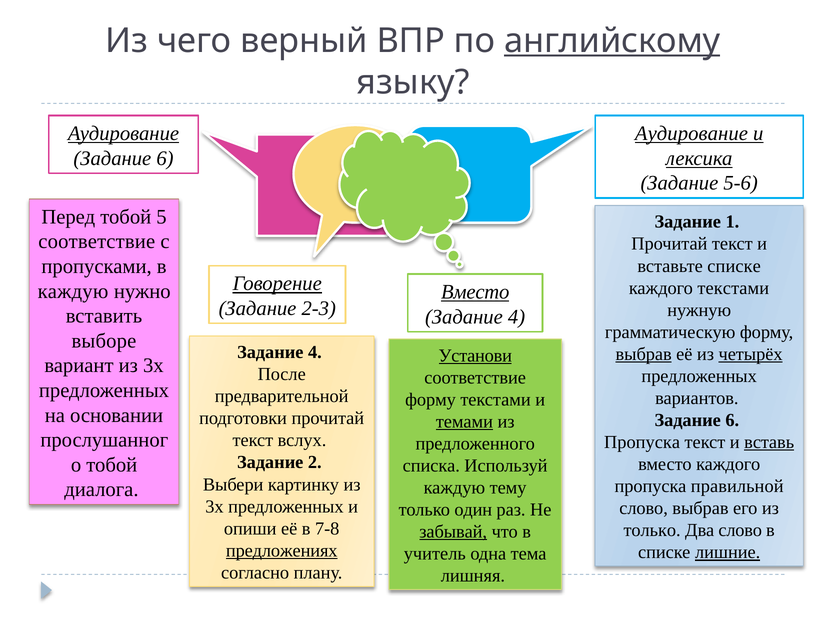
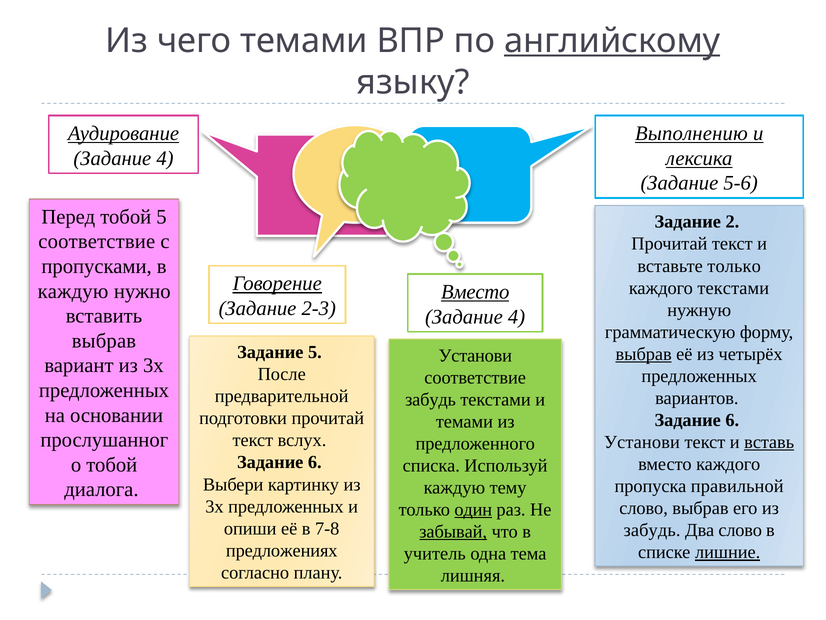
чего верный: верный -> темами (304, 41)
Аудирование: Аудирование -> Выполнению (691, 133)
6: 6 -> 4 (165, 158)
1: 1 -> 2 (732, 222)
вставьте списке: списке -> только (734, 266)
выборе: выборе -> выбрав (104, 341)
4: 4 -> 5 (315, 352)
четырёх underline: present -> none (751, 354)
Установи underline: present -> none (475, 355)
форму: форму -> забудь (431, 399)
темами underline: present -> none (464, 421)
Пропуска: Пропуска -> Установи (642, 442)
2: 2 -> 6 (315, 462)
один underline: none -> present (473, 509)
только: только -> забудь (652, 530)
предложениях underline: present -> none (282, 550)
